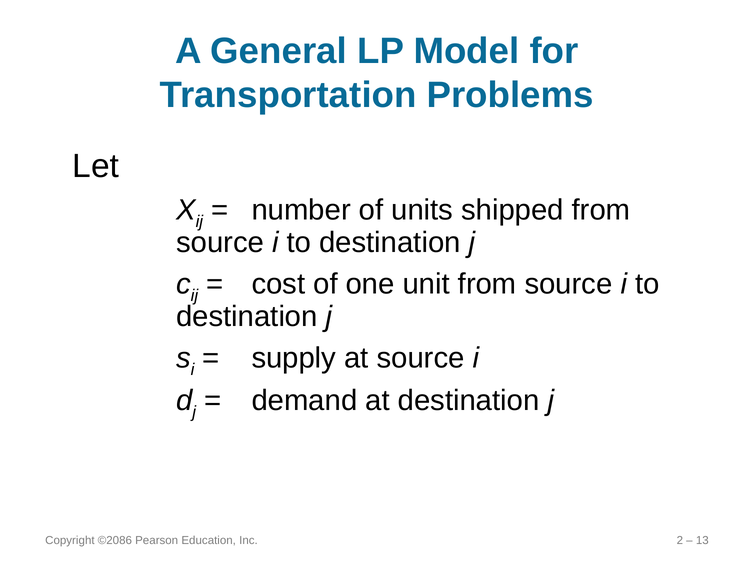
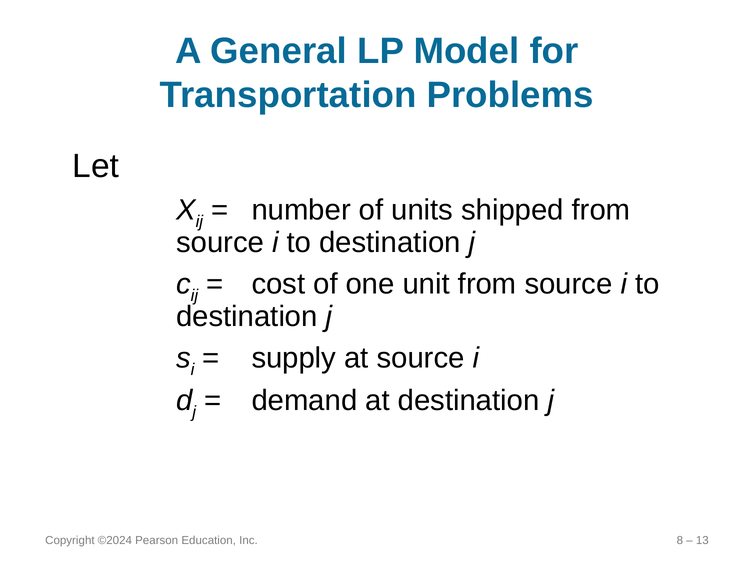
©2086: ©2086 -> ©2024 (115, 540)
2: 2 -> 8 (680, 540)
